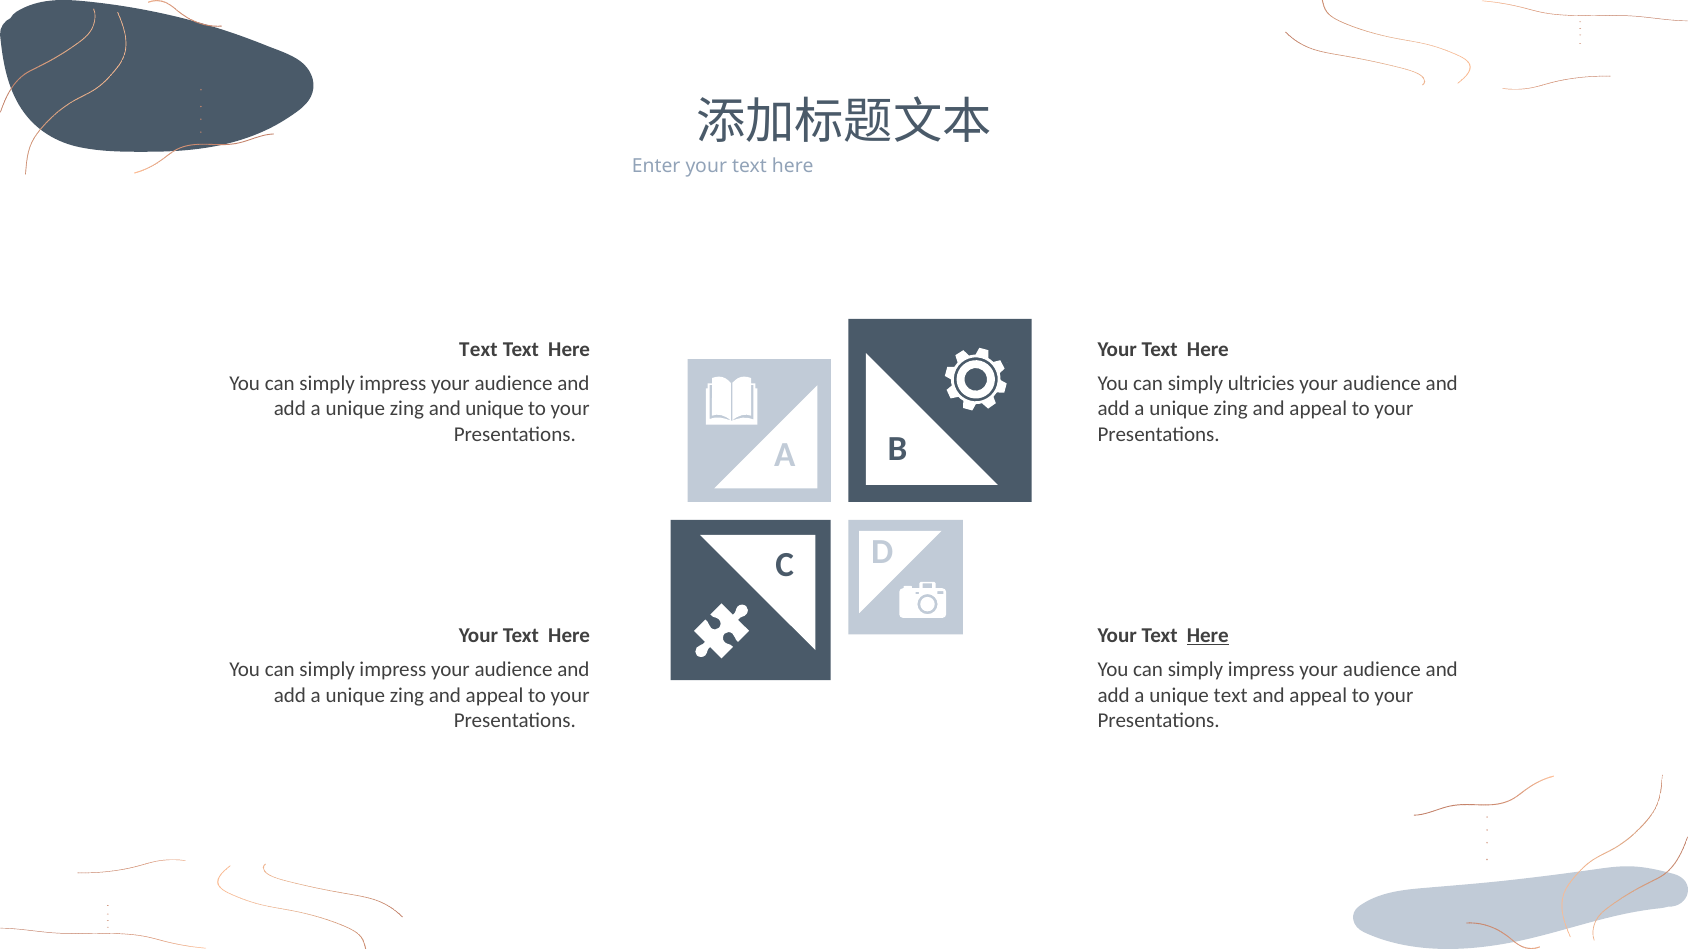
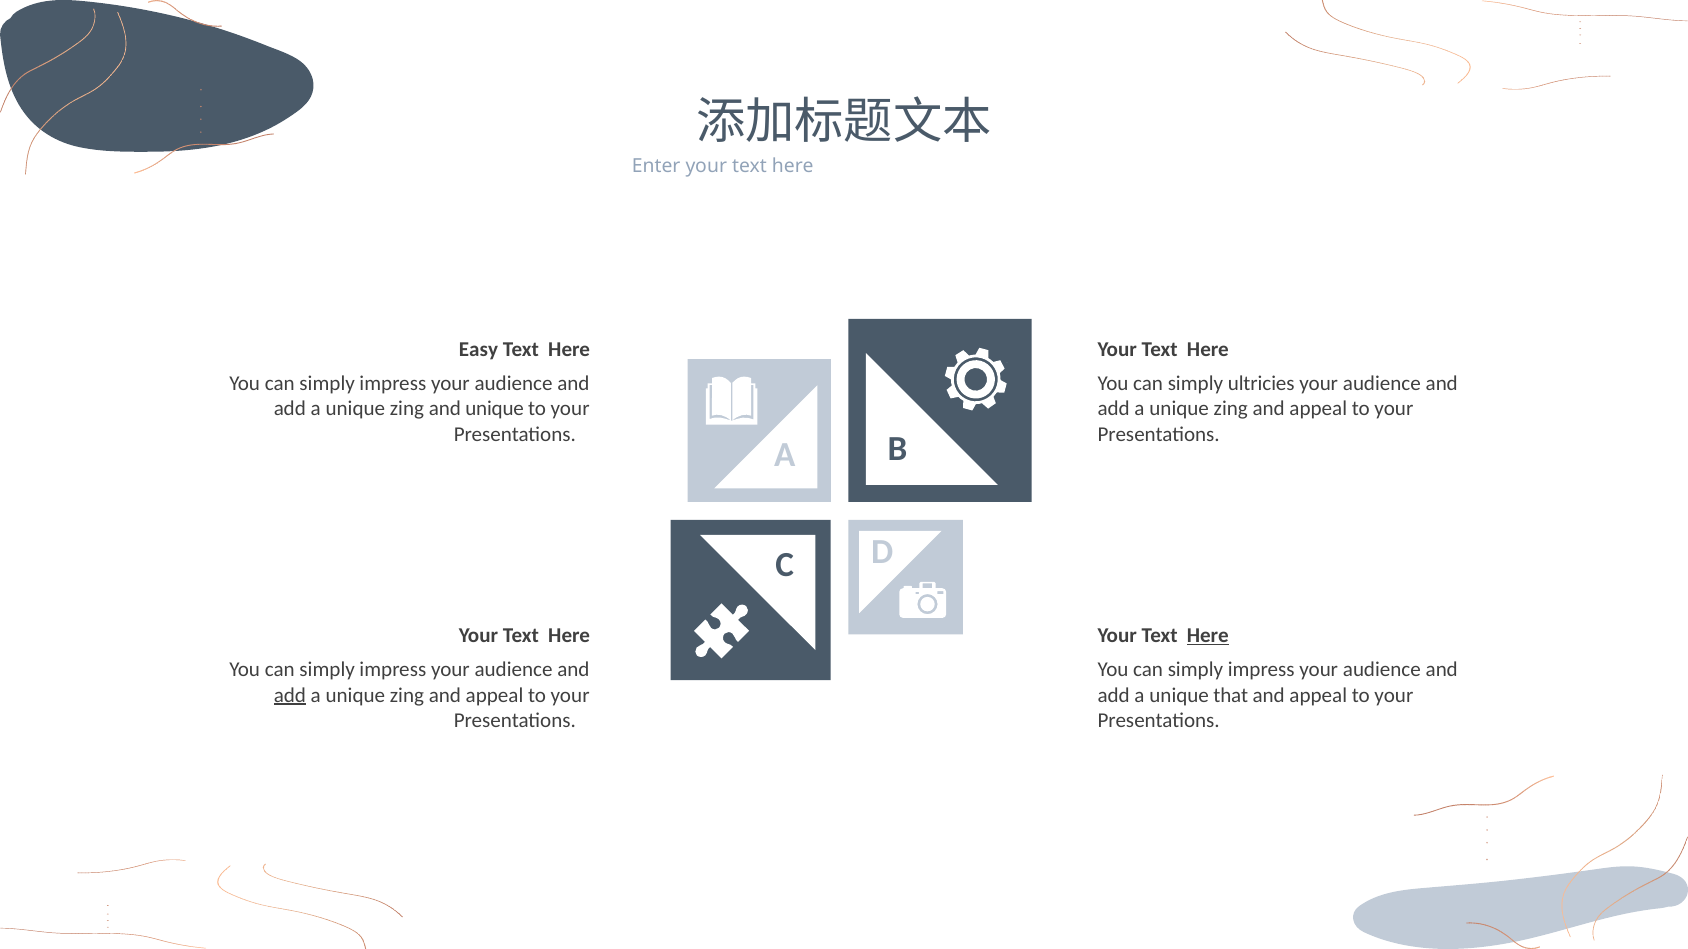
Text: Text -> Easy (479, 349)
add underline: none -> present (290, 695)
unique text: text -> that (1231, 695)
